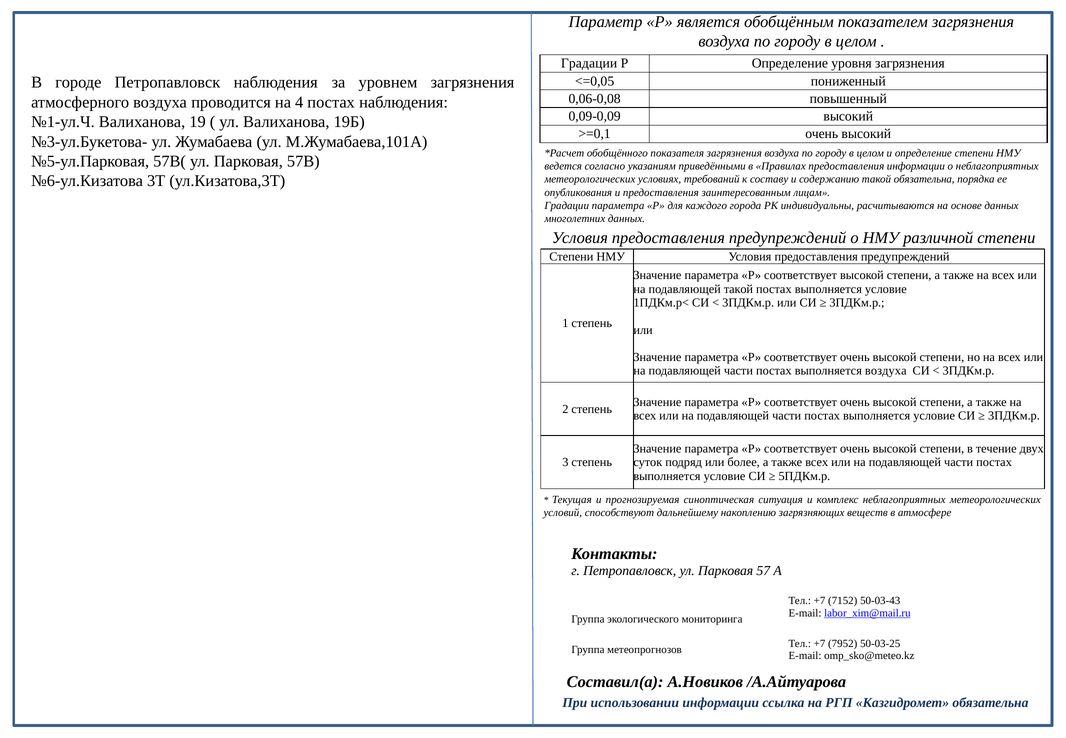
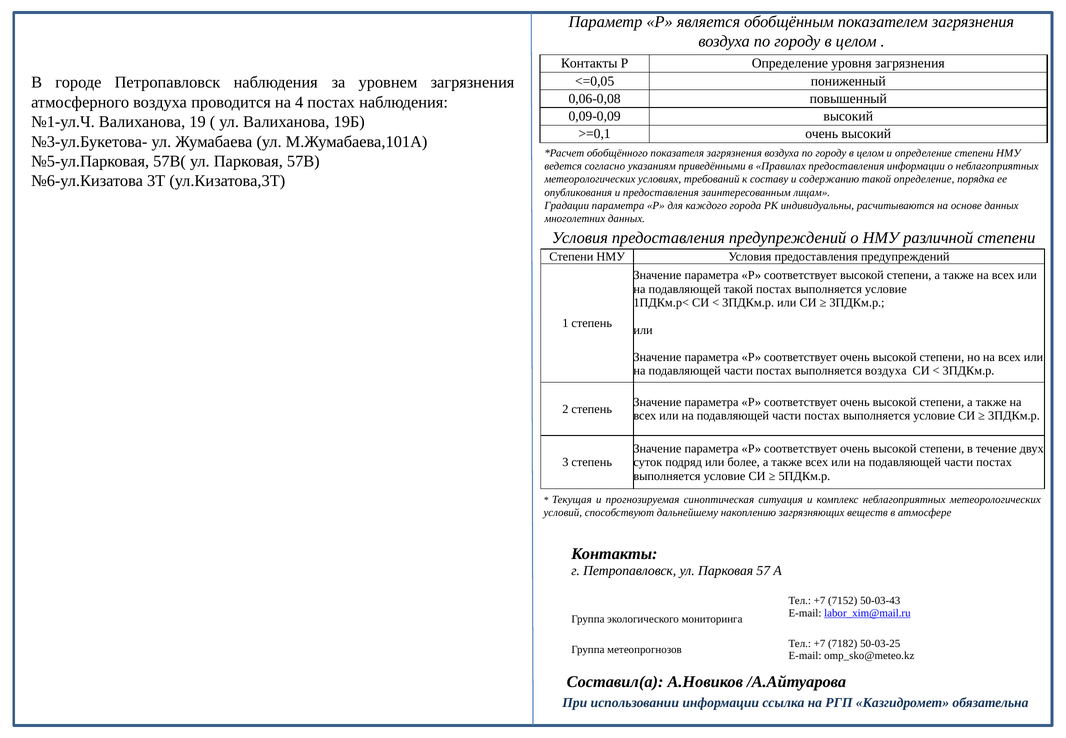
Градации: Градации -> Контакты (589, 63)
такой обязательна: обязательна -> определение (924, 179)
7952: 7952 -> 7182 (843, 643)
